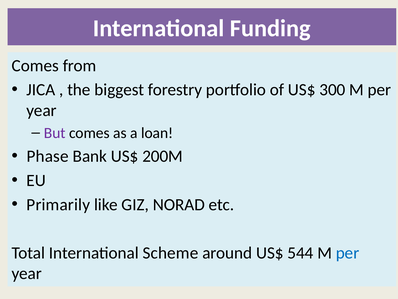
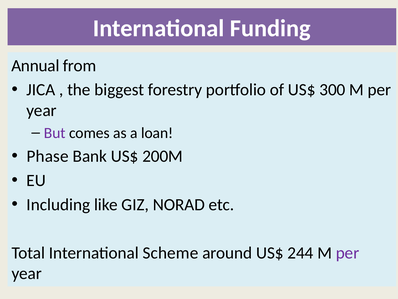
Comes: Comes -> Annual (35, 66)
Primarily: Primarily -> Including (58, 204)
544: 544 -> 244 (300, 253)
per colour: blue -> purple (347, 253)
